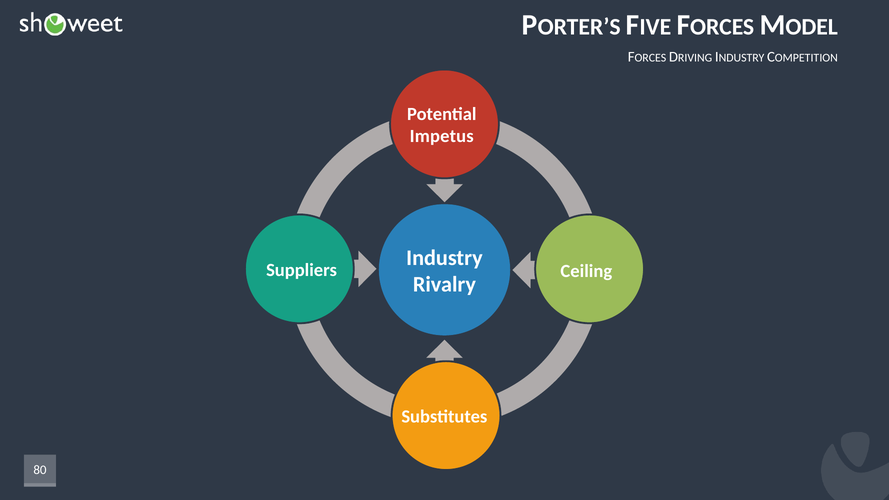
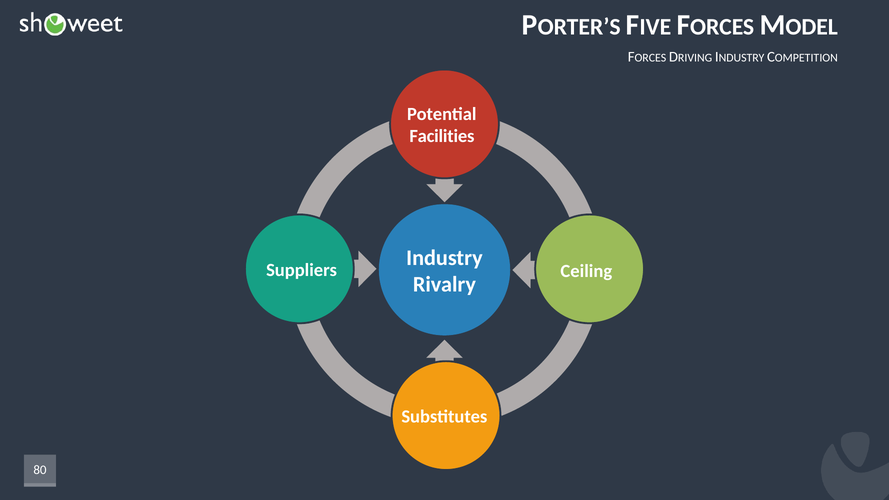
Impetus: Impetus -> Facilities (442, 136)
